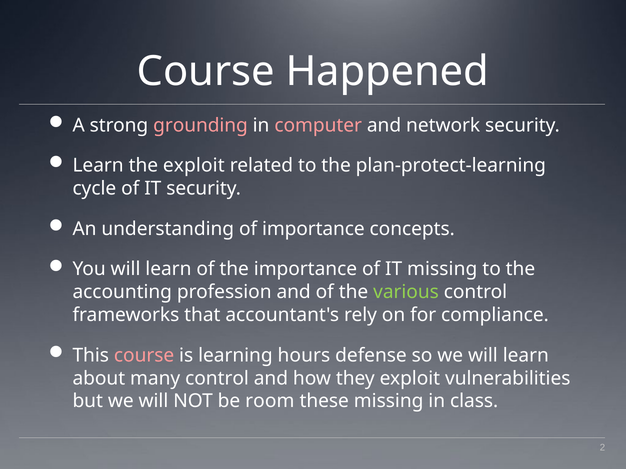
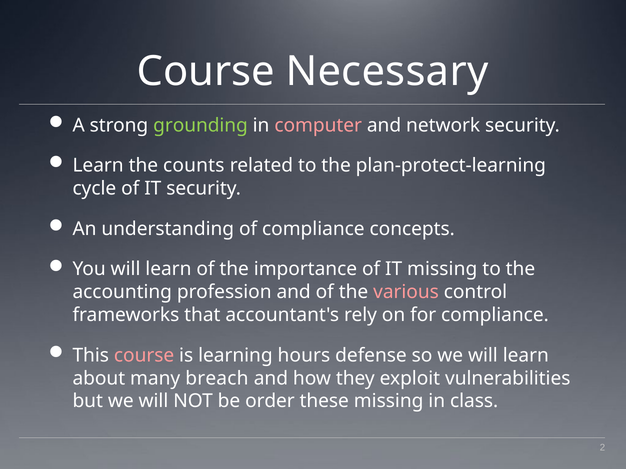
Happened: Happened -> Necessary (387, 72)
grounding colour: pink -> light green (201, 125)
the exploit: exploit -> counts (194, 166)
of importance: importance -> compliance (313, 229)
various colour: light green -> pink (406, 292)
many control: control -> breach (217, 379)
room: room -> order (270, 402)
